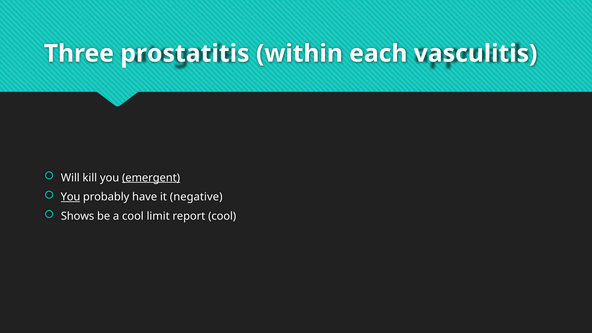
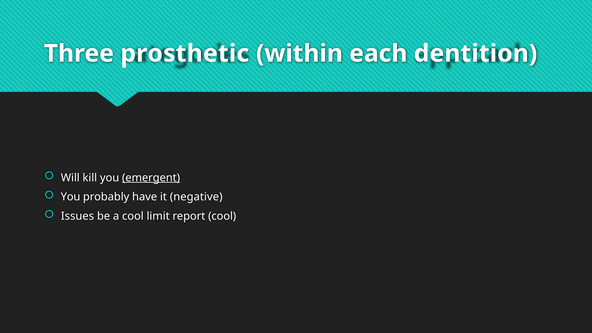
prostatitis: prostatitis -> prosthetic (185, 54)
vasculitis: vasculitis -> dentition (476, 54)
You underline: present -> none (71, 197)
Shows: Shows -> Issues (77, 216)
